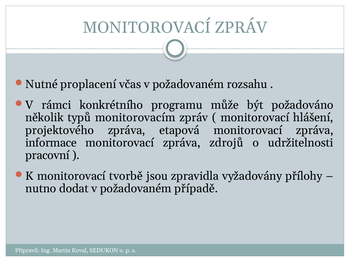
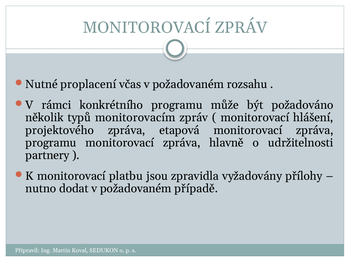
informace: informace -> programu (51, 143)
zdrojů: zdrojů -> hlavně (227, 143)
pracovní: pracovní -> partnery (47, 156)
tvorbě: tvorbě -> platbu (126, 176)
